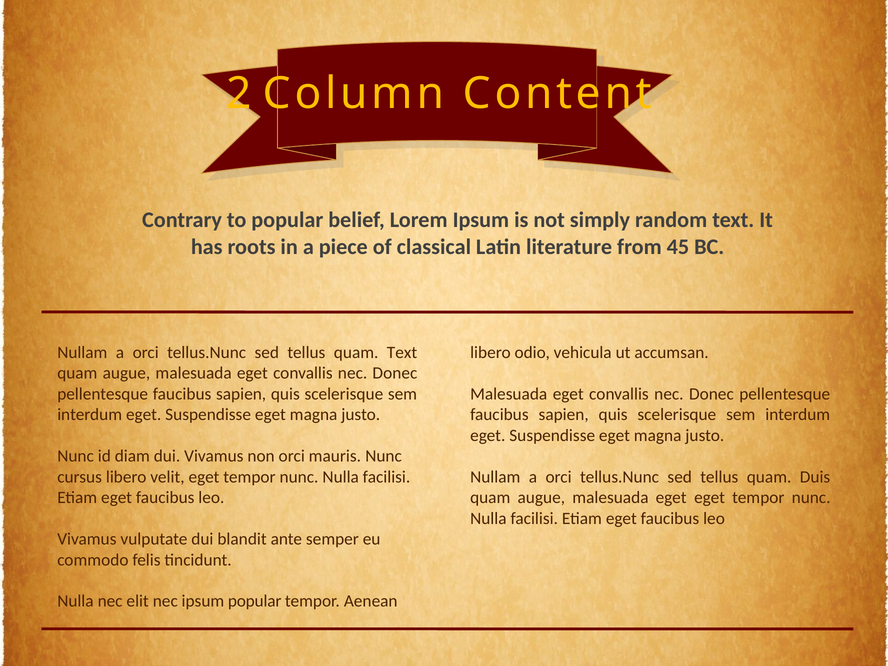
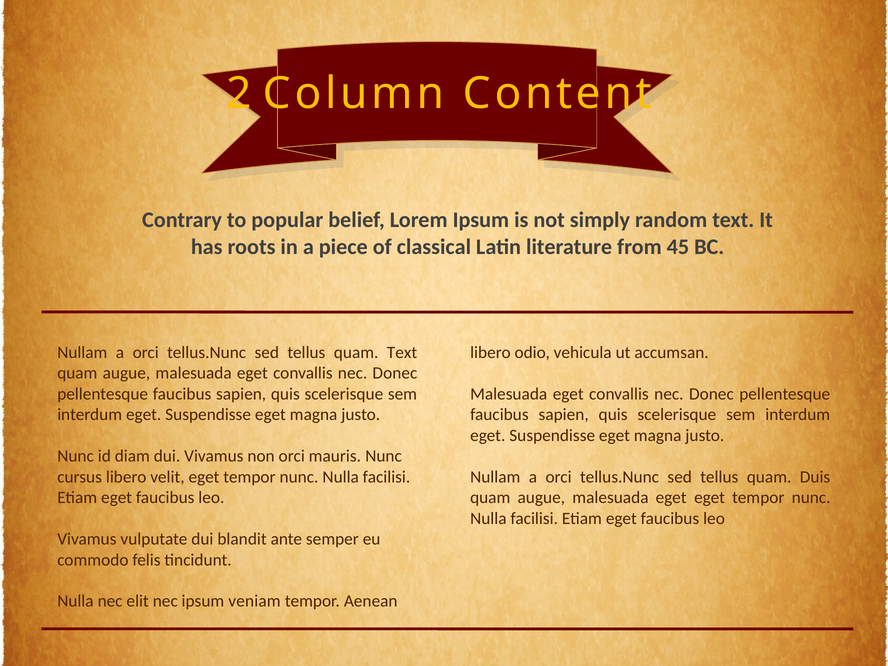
ipsum popular: popular -> veniam (254, 601)
